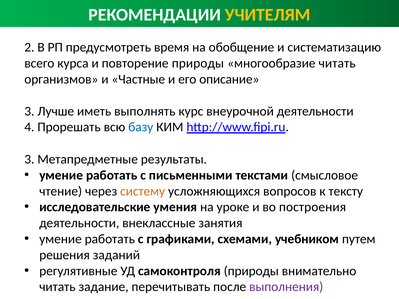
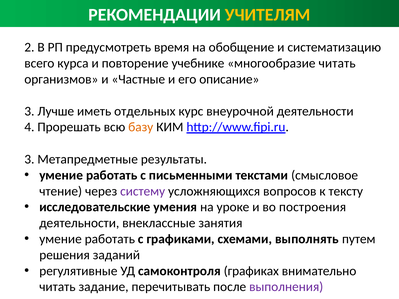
повторение природы: природы -> учебнике (198, 63)
выполнять: выполнять -> отдельных (145, 111)
базу colour: blue -> orange (141, 127)
систему colour: orange -> purple (143, 191)
учебником: учебником -> выполнять (307, 239)
самоконтроля природы: природы -> графиках (251, 271)
